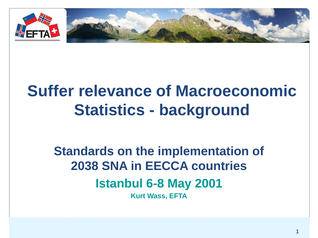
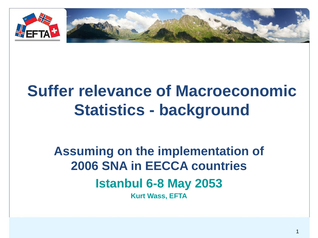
Standards: Standards -> Assuming (84, 152)
2038: 2038 -> 2006 (85, 166)
2001: 2001 -> 2053 (209, 184)
